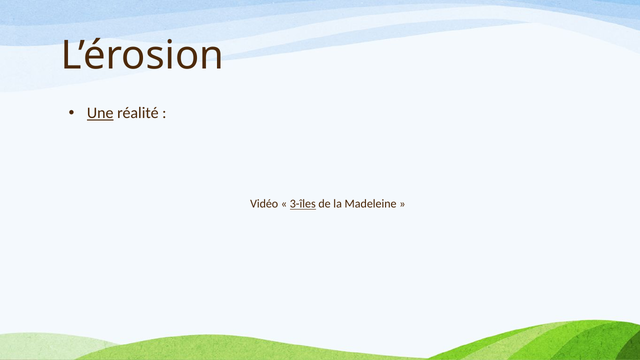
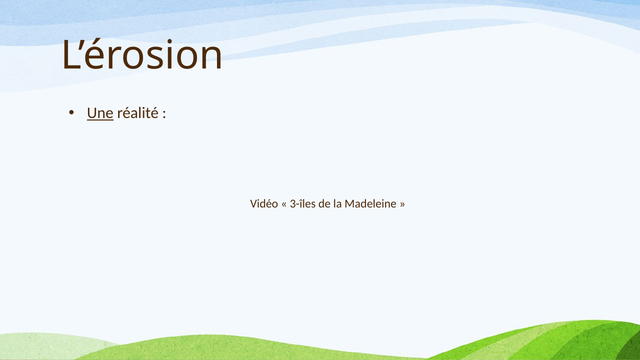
3-îles underline: present -> none (303, 204)
